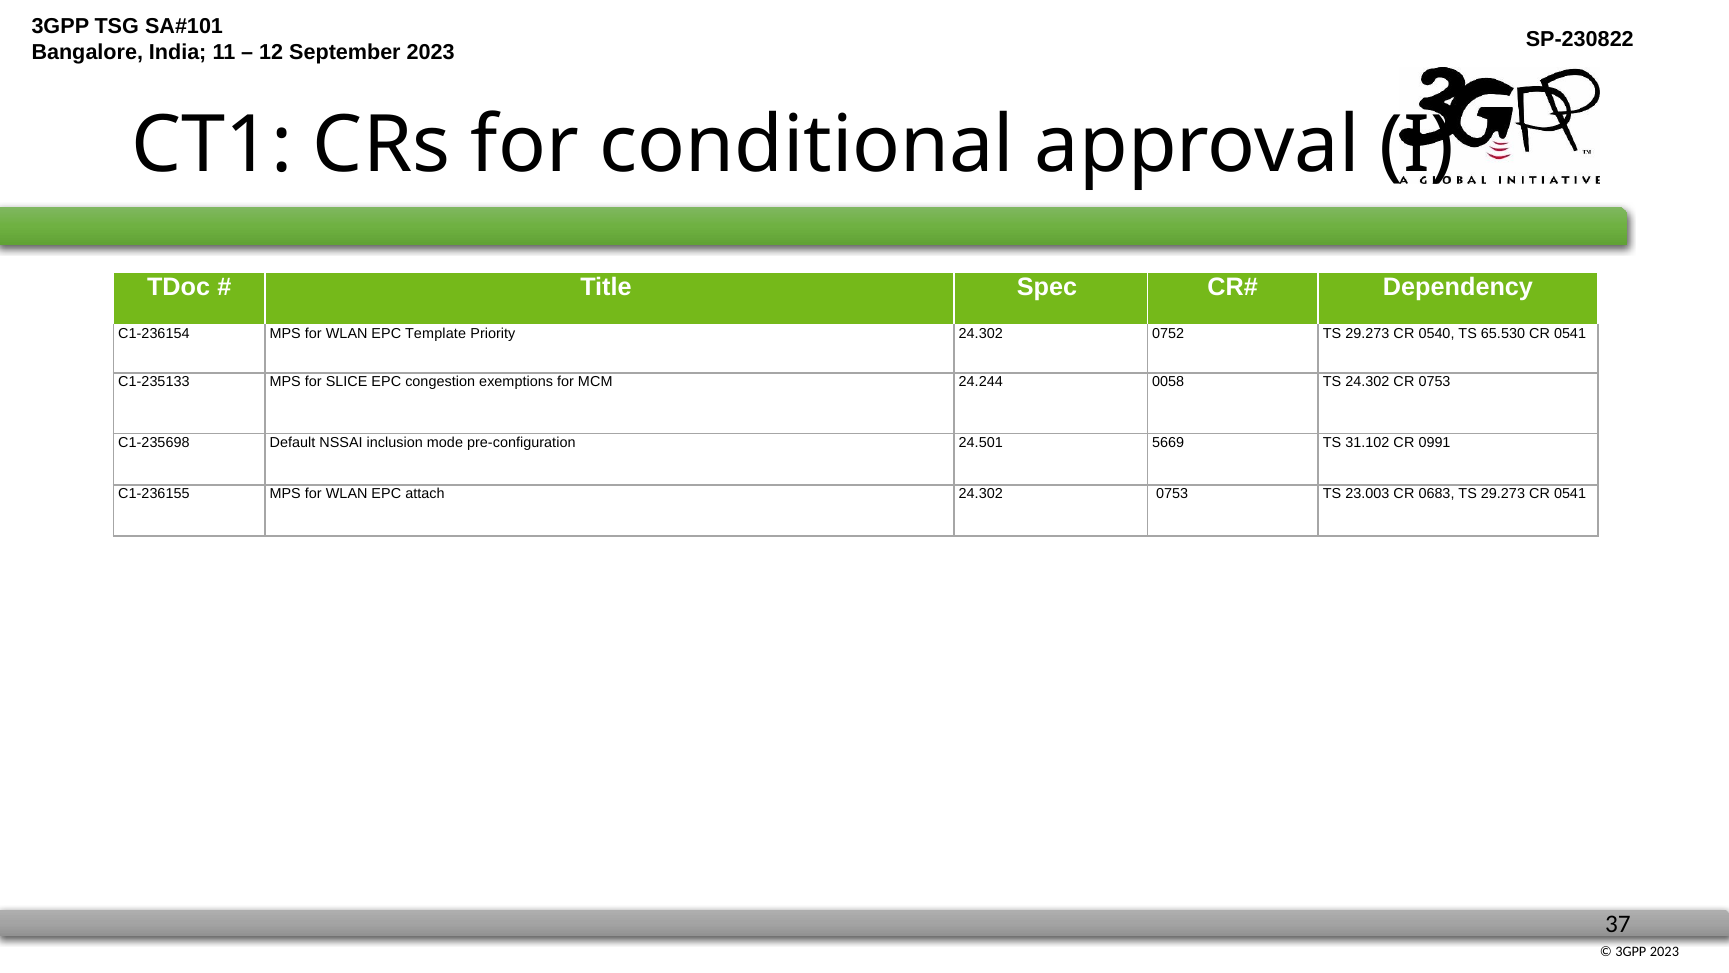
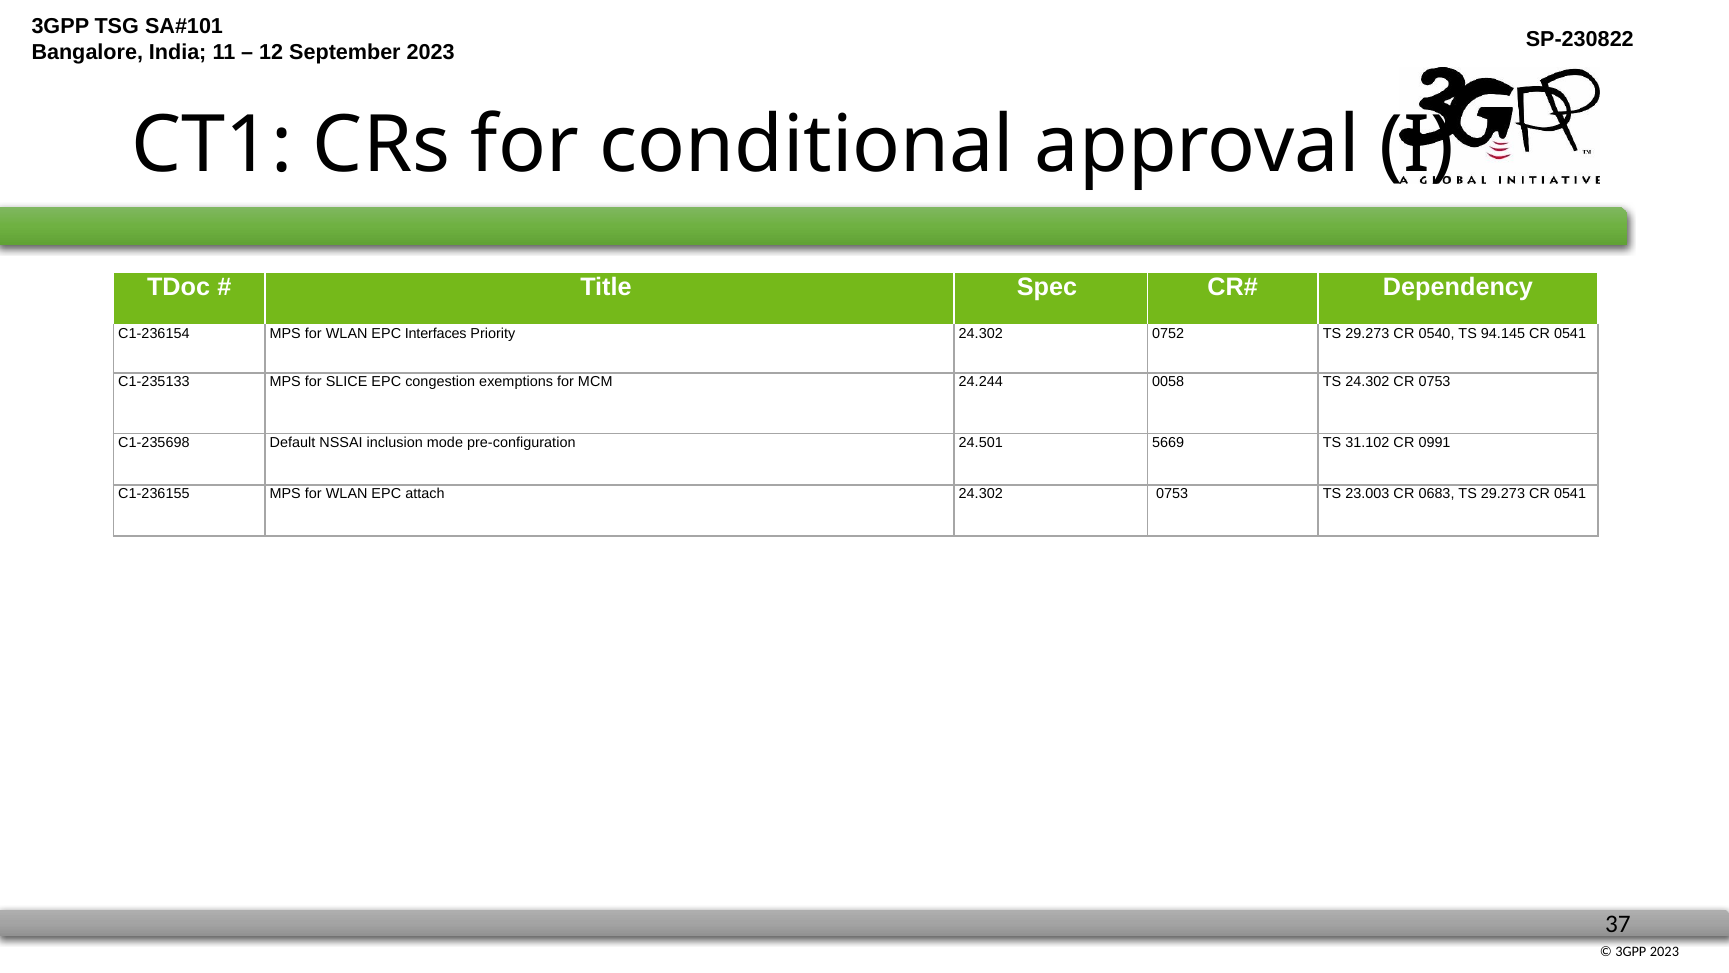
Template: Template -> Interfaces (436, 333)
65.530: 65.530 -> 94.145 (1503, 333)
